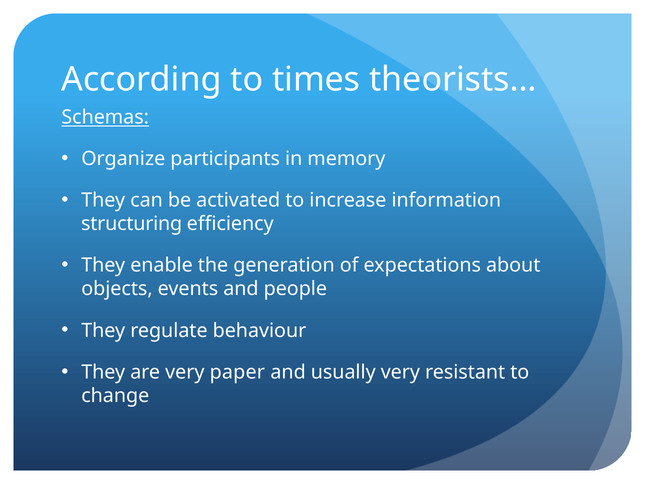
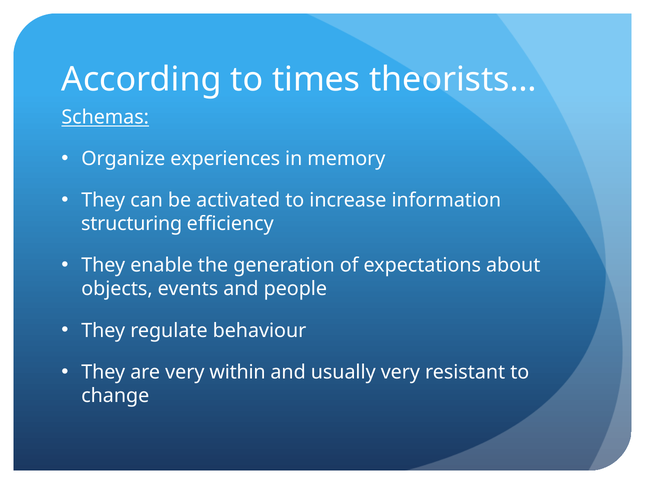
participants: participants -> experiences (225, 158)
paper: paper -> within (238, 372)
